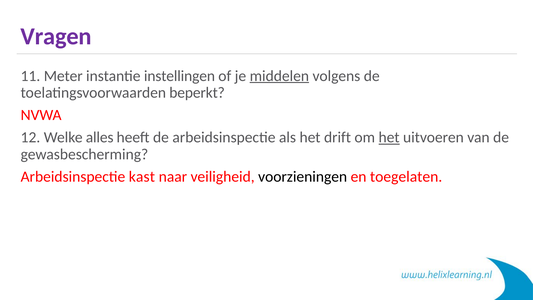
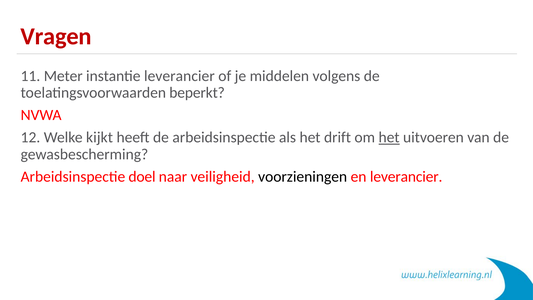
Vragen colour: purple -> red (56, 36)
instantie instellingen: instellingen -> leverancier (179, 76)
middelen underline: present -> none (279, 76)
alles: alles -> kijkt (100, 137)
kast: kast -> doel (142, 177)
en toegelaten: toegelaten -> leverancier (406, 177)
